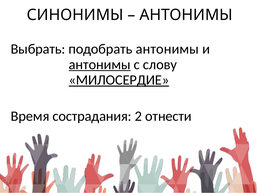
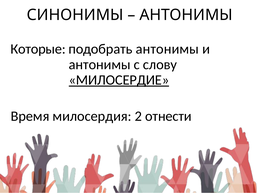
Выбрать: Выбрать -> Которые (38, 49)
антонимы underline: present -> none (100, 64)
сострадания: сострадания -> милосердия (92, 116)
